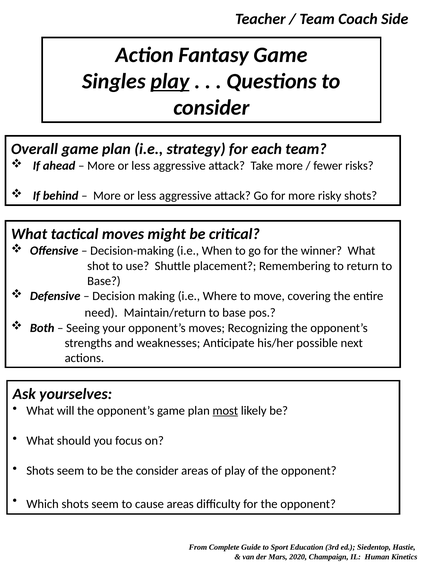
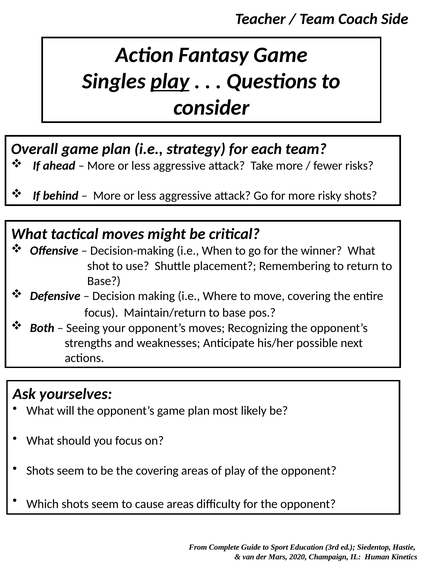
need: need -> focus (101, 313)
most underline: present -> none (225, 411)
the consider: consider -> covering (157, 471)
